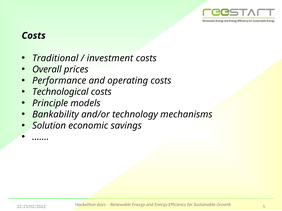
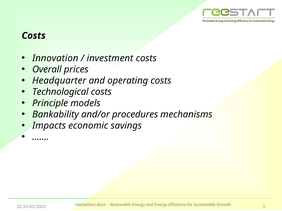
Traditional: Traditional -> Innovation (55, 58)
Performance: Performance -> Headquarter (59, 81)
technology: technology -> procedures (135, 115)
Solution: Solution -> Impacts (49, 126)
